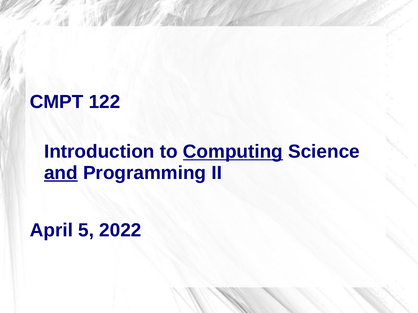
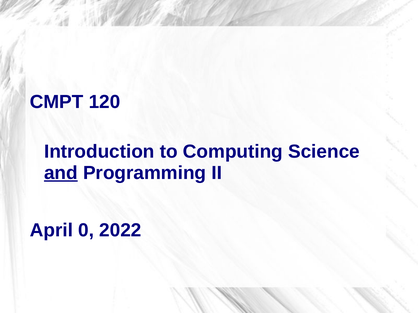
122: 122 -> 120 (105, 102)
Computing underline: present -> none (233, 152)
5: 5 -> 0 (86, 230)
